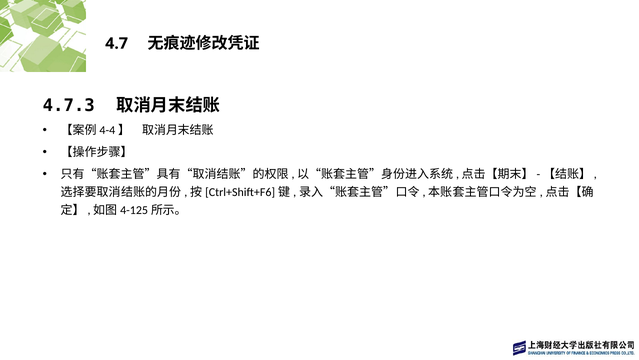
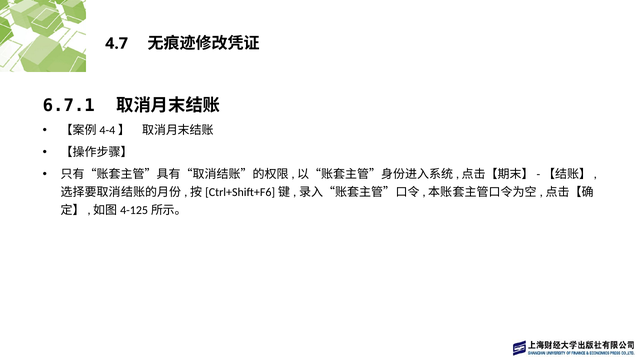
4.7.3: 4.7.3 -> 6.7.1 (69, 105)
